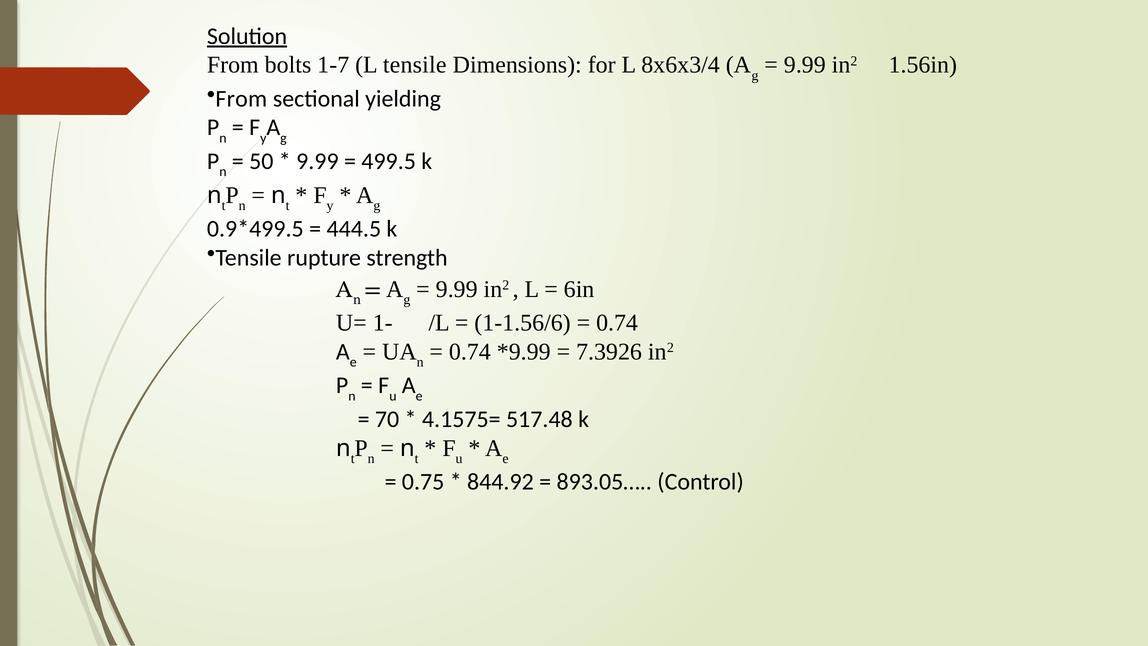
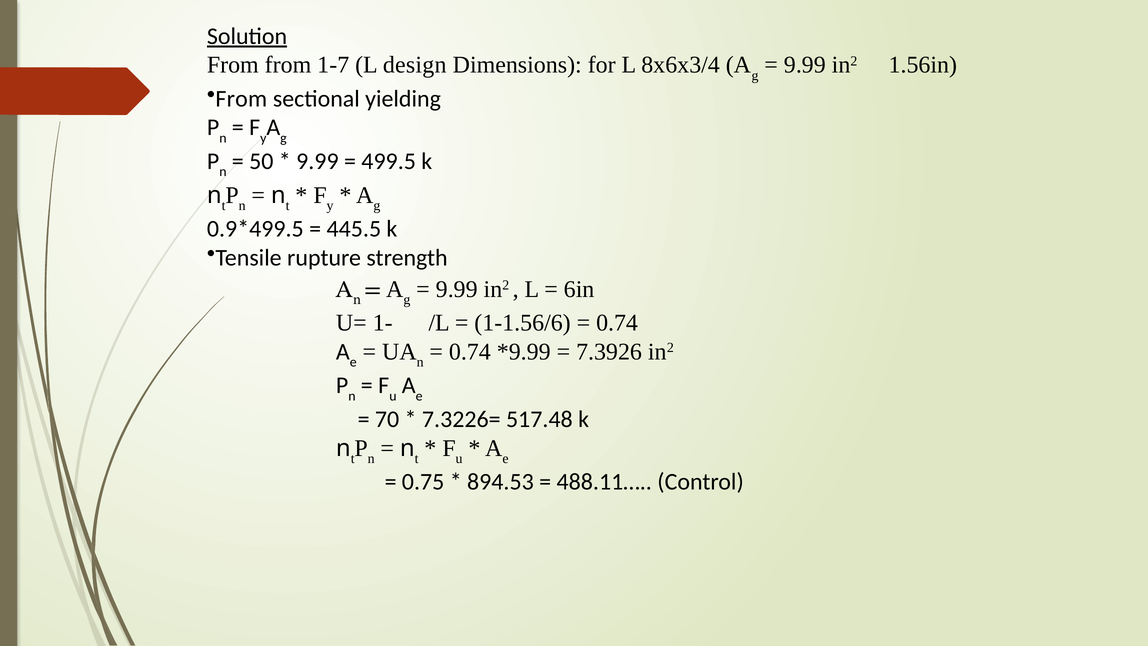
From bolts: bolts -> from (288, 65)
L tensile: tensile -> design (415, 65)
444.5: 444.5 -> 445.5 (354, 229)
4.1575=: 4.1575= -> 7.3226= (461, 419)
844.92: 844.92 -> 894.53 (500, 482)
893.05…: 893.05… -> 488.11… (604, 482)
